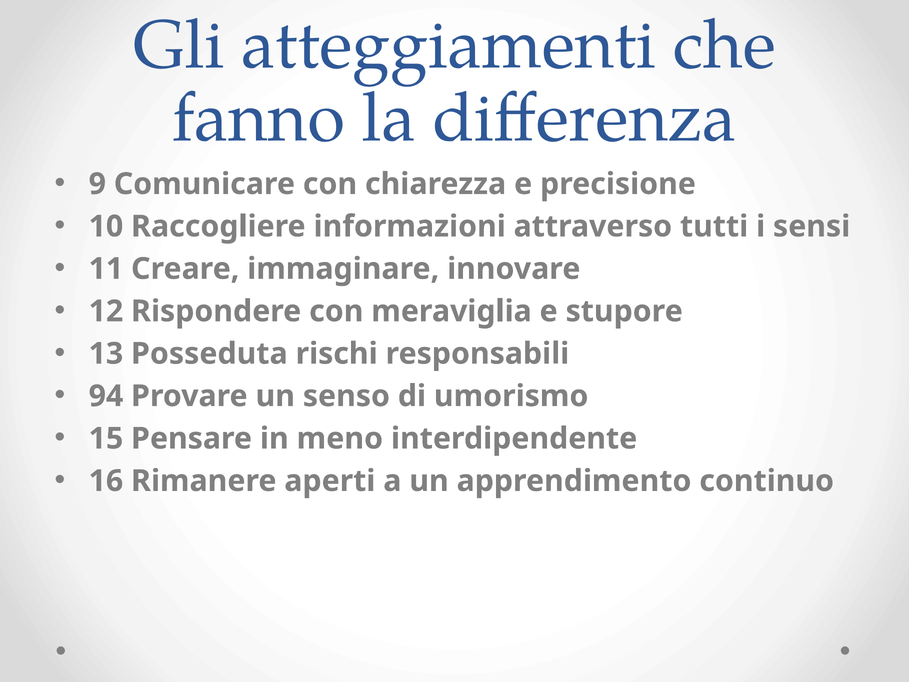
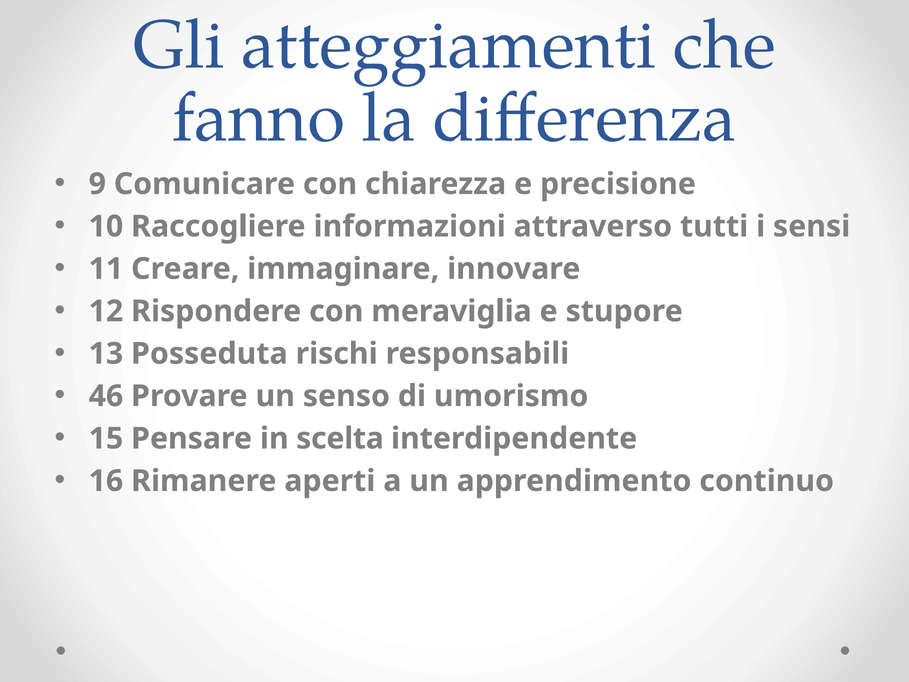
94: 94 -> 46 (106, 396)
meno: meno -> scelta (340, 438)
